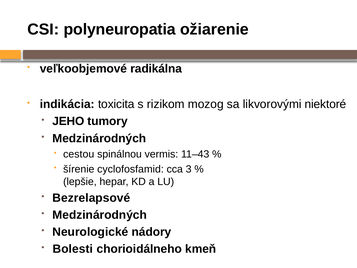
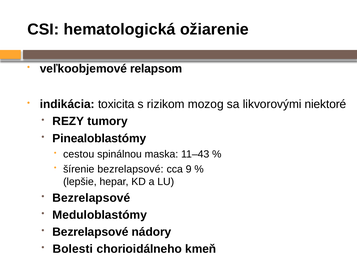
polyneuropatia: polyneuropatia -> hematologická (120, 29)
radikálna: radikálna -> relapsom (156, 69)
JEHO: JEHO -> REZY (68, 121)
Medzinárodných: Medzinárodných -> Pinealoblastómy (99, 138)
vermis: vermis -> maska (161, 154)
šírenie cyclofosfamid: cyclofosfamid -> bezrelapsové (130, 169)
3: 3 -> 9 (189, 169)
Medzinárodných: Medzinárodných -> Meduloblastómy (100, 215)
Neurologické: Neurologické -> Bezrelapsové (90, 232)
